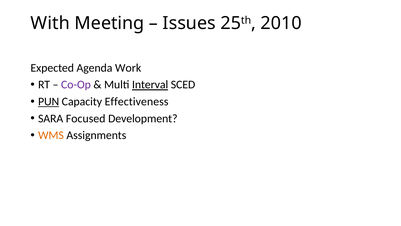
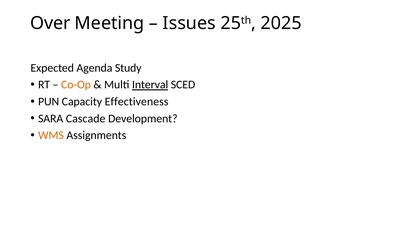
With: With -> Over (50, 23)
2010: 2010 -> 2025 (281, 23)
Work: Work -> Study (128, 68)
Co-Op colour: purple -> orange (76, 85)
PUN underline: present -> none (49, 101)
Focused: Focused -> Cascade (86, 118)
